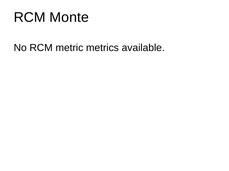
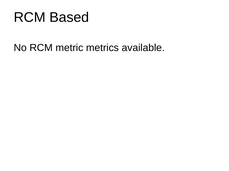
Monte: Monte -> Based (69, 17)
